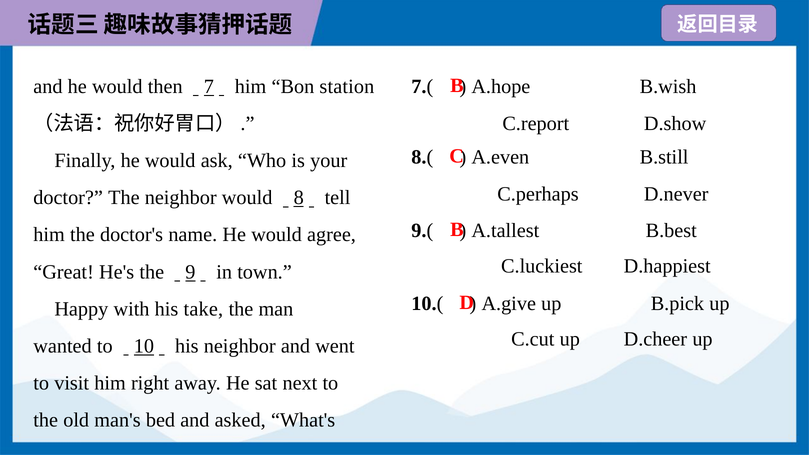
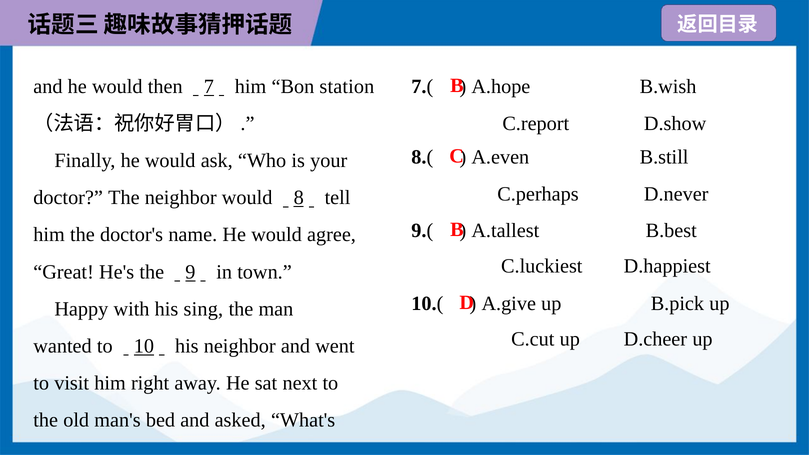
take: take -> sing (203, 309)
